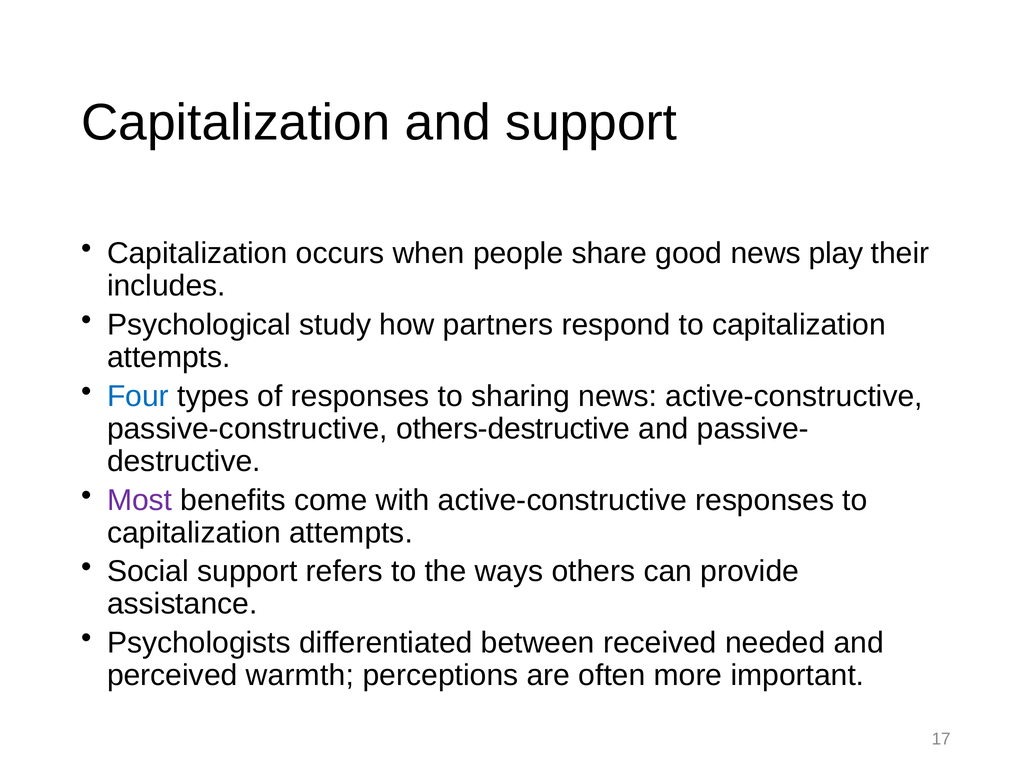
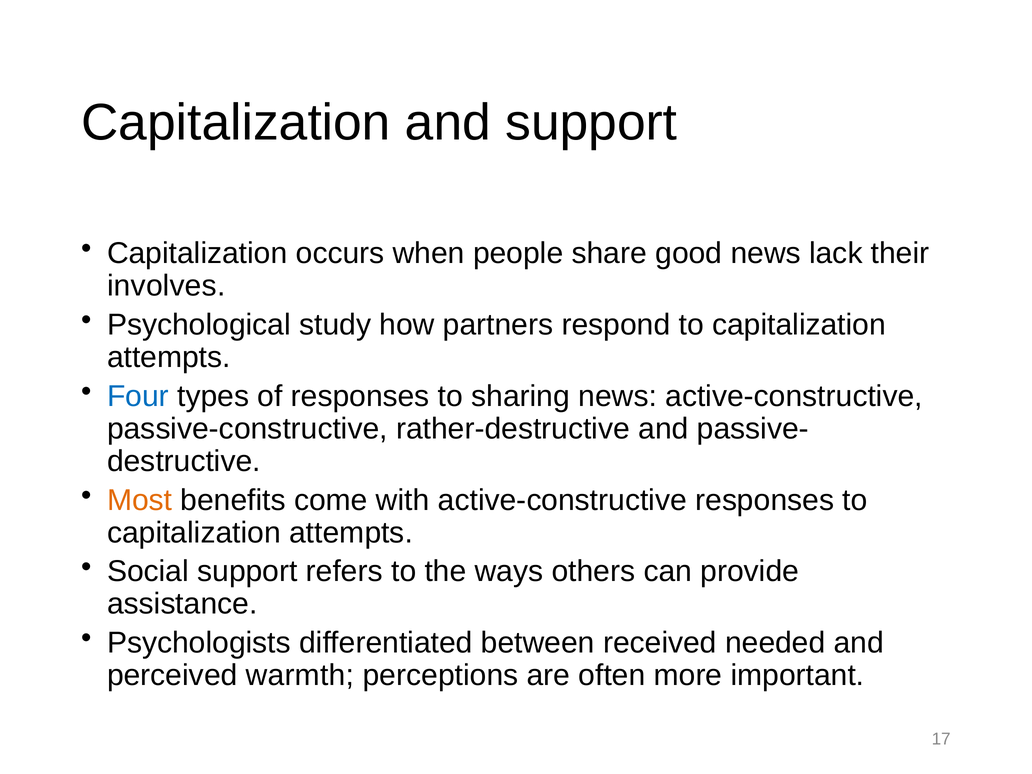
play: play -> lack (836, 253)
includes: includes -> involves (166, 286)
others-destructive: others-destructive -> rather-destructive (513, 429)
Most colour: purple -> orange (140, 500)
